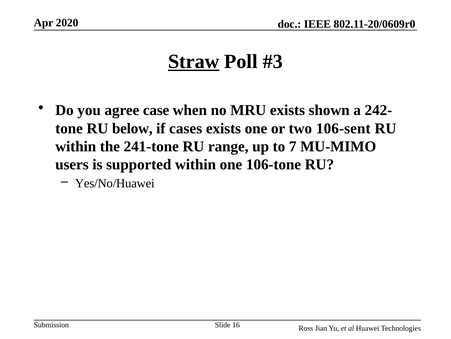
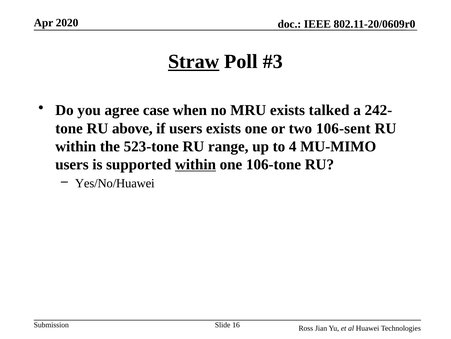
shown: shown -> talked (329, 110)
below: below -> above (132, 128)
if cases: cases -> users (186, 128)
241-tone: 241-tone -> 523-tone (151, 146)
7: 7 -> 4 (293, 146)
within underline: none -> present (195, 164)
